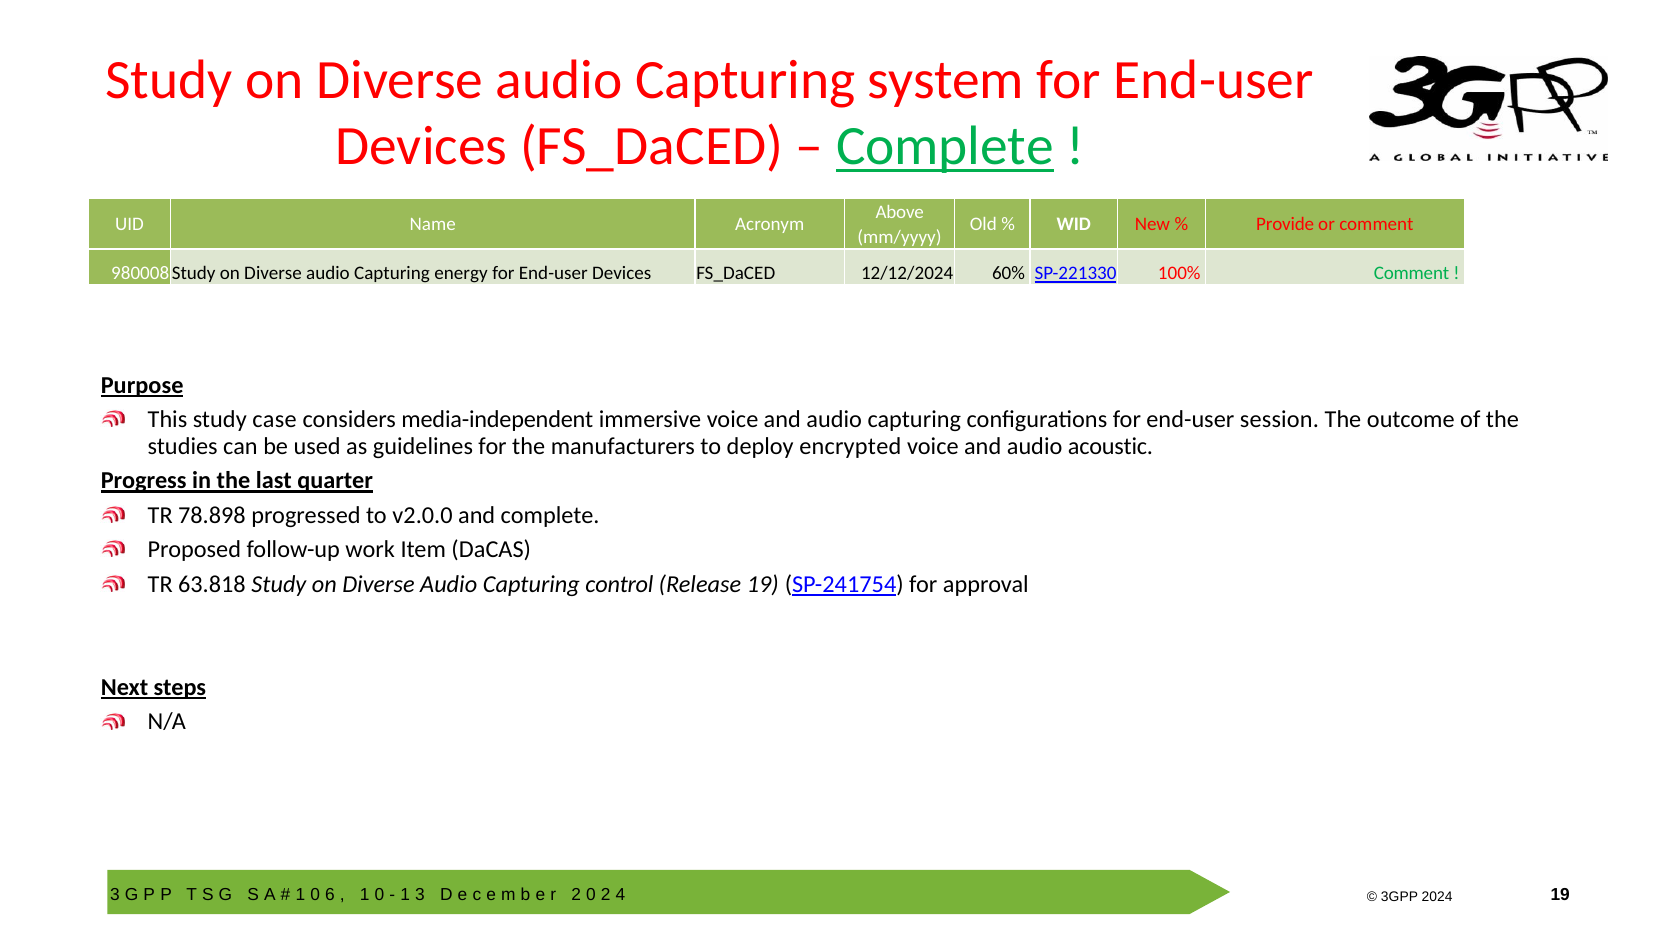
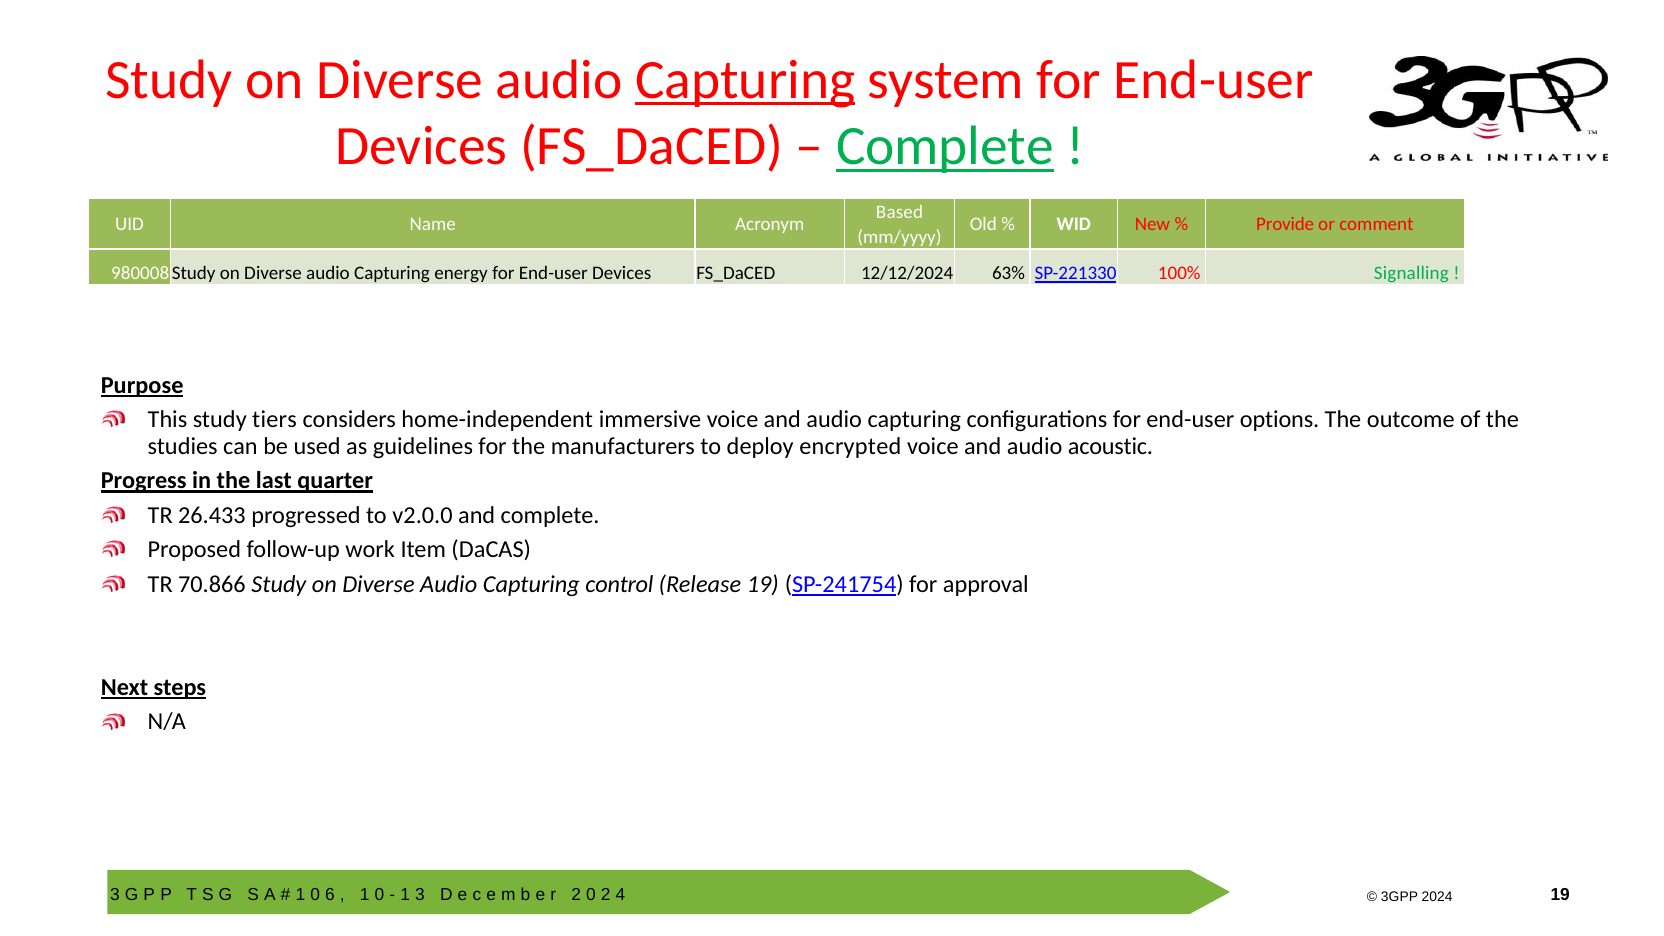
Capturing underline: none -> present (745, 80)
Above: Above -> Based (900, 212)
60%: 60% -> 63% (1009, 273)
100% Comment: Comment -> Signalling (1411, 273)
case: case -> tiers (275, 420)
media-independent: media-independent -> home-independent (497, 420)
session: session -> options (1280, 420)
78.898: 78.898 -> 26.433 (212, 515)
63.818: 63.818 -> 70.866 (212, 584)
